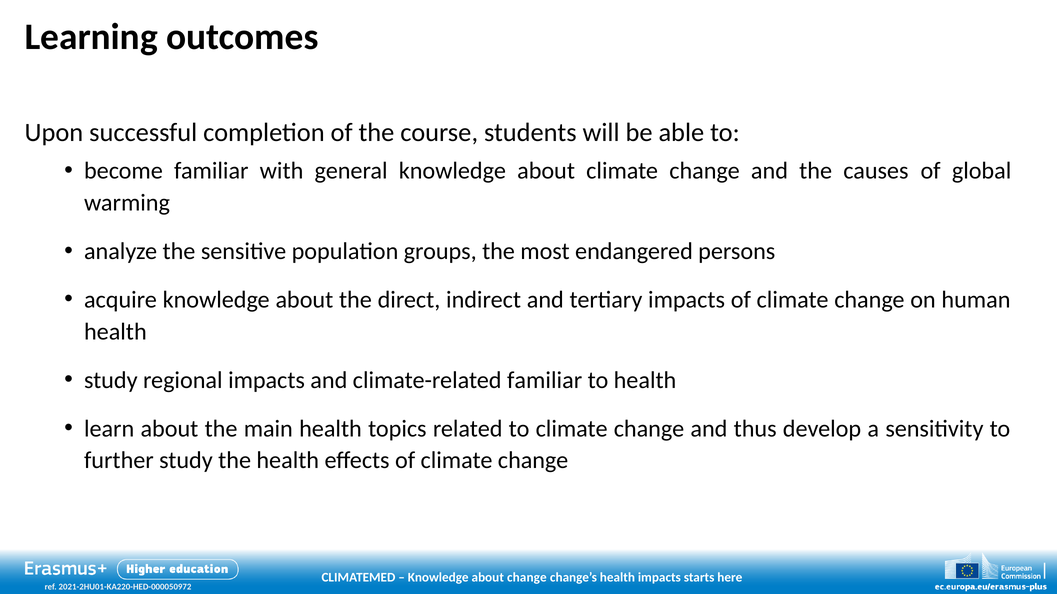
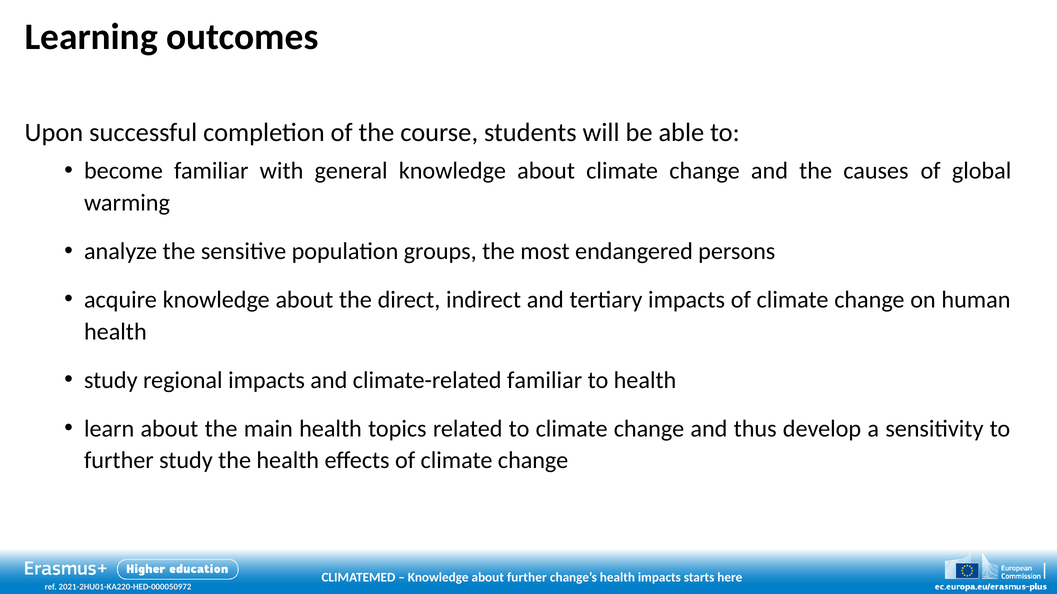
about change: change -> further (527, 578)
